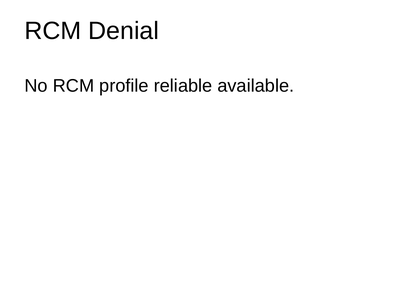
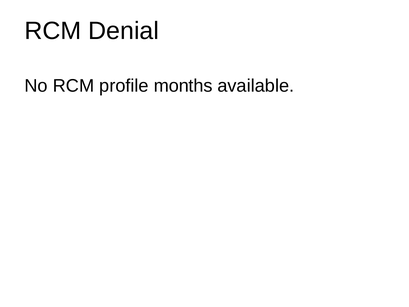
reliable: reliable -> months (183, 86)
